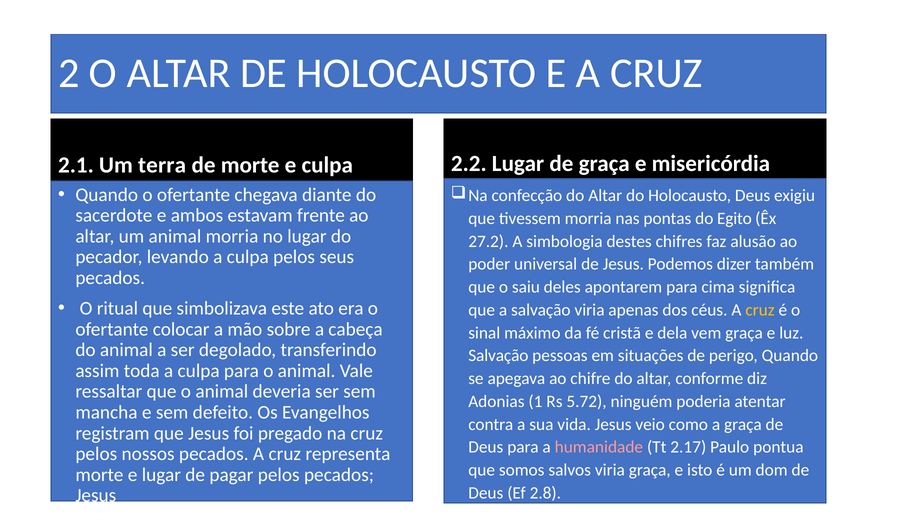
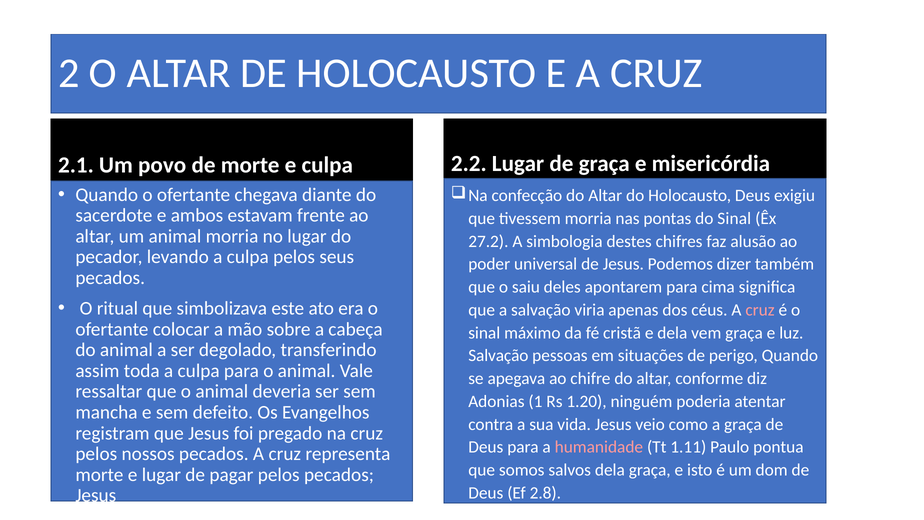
terra: terra -> povo (162, 165)
do Egito: Egito -> Sinal (734, 218)
cruz colour: yellow -> pink (760, 310)
5.72: 5.72 -> 1.20 (587, 401)
2.17: 2.17 -> 1.11 (688, 447)
salvos viria: viria -> dela (610, 470)
